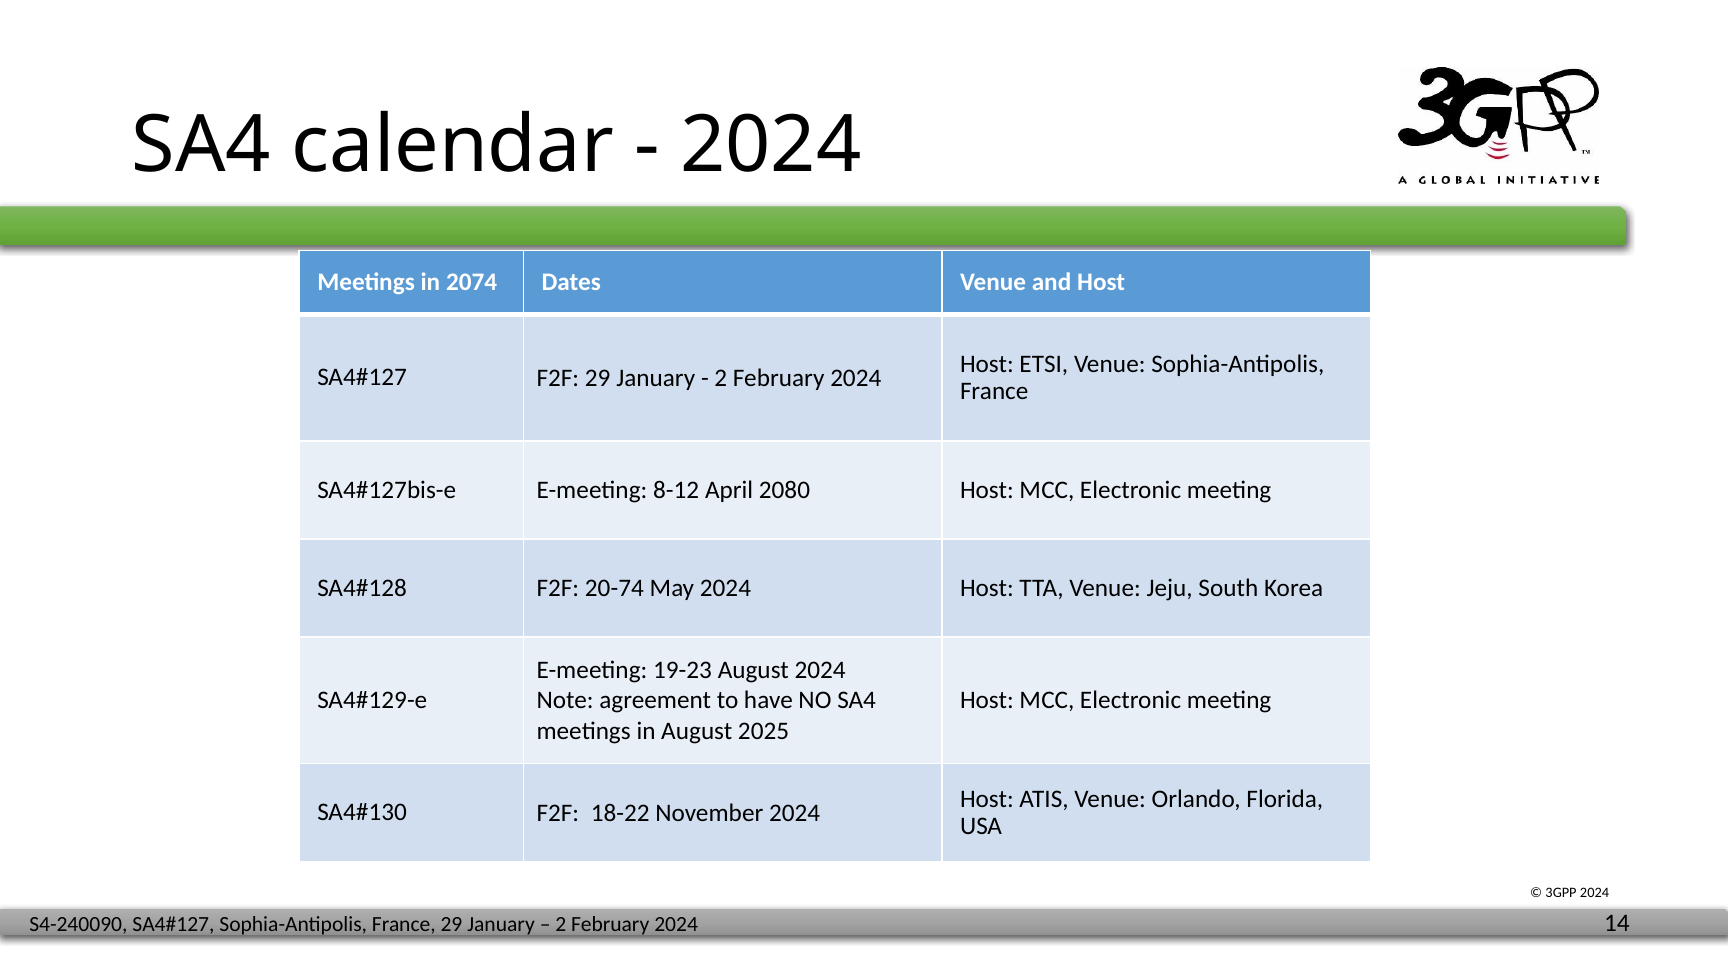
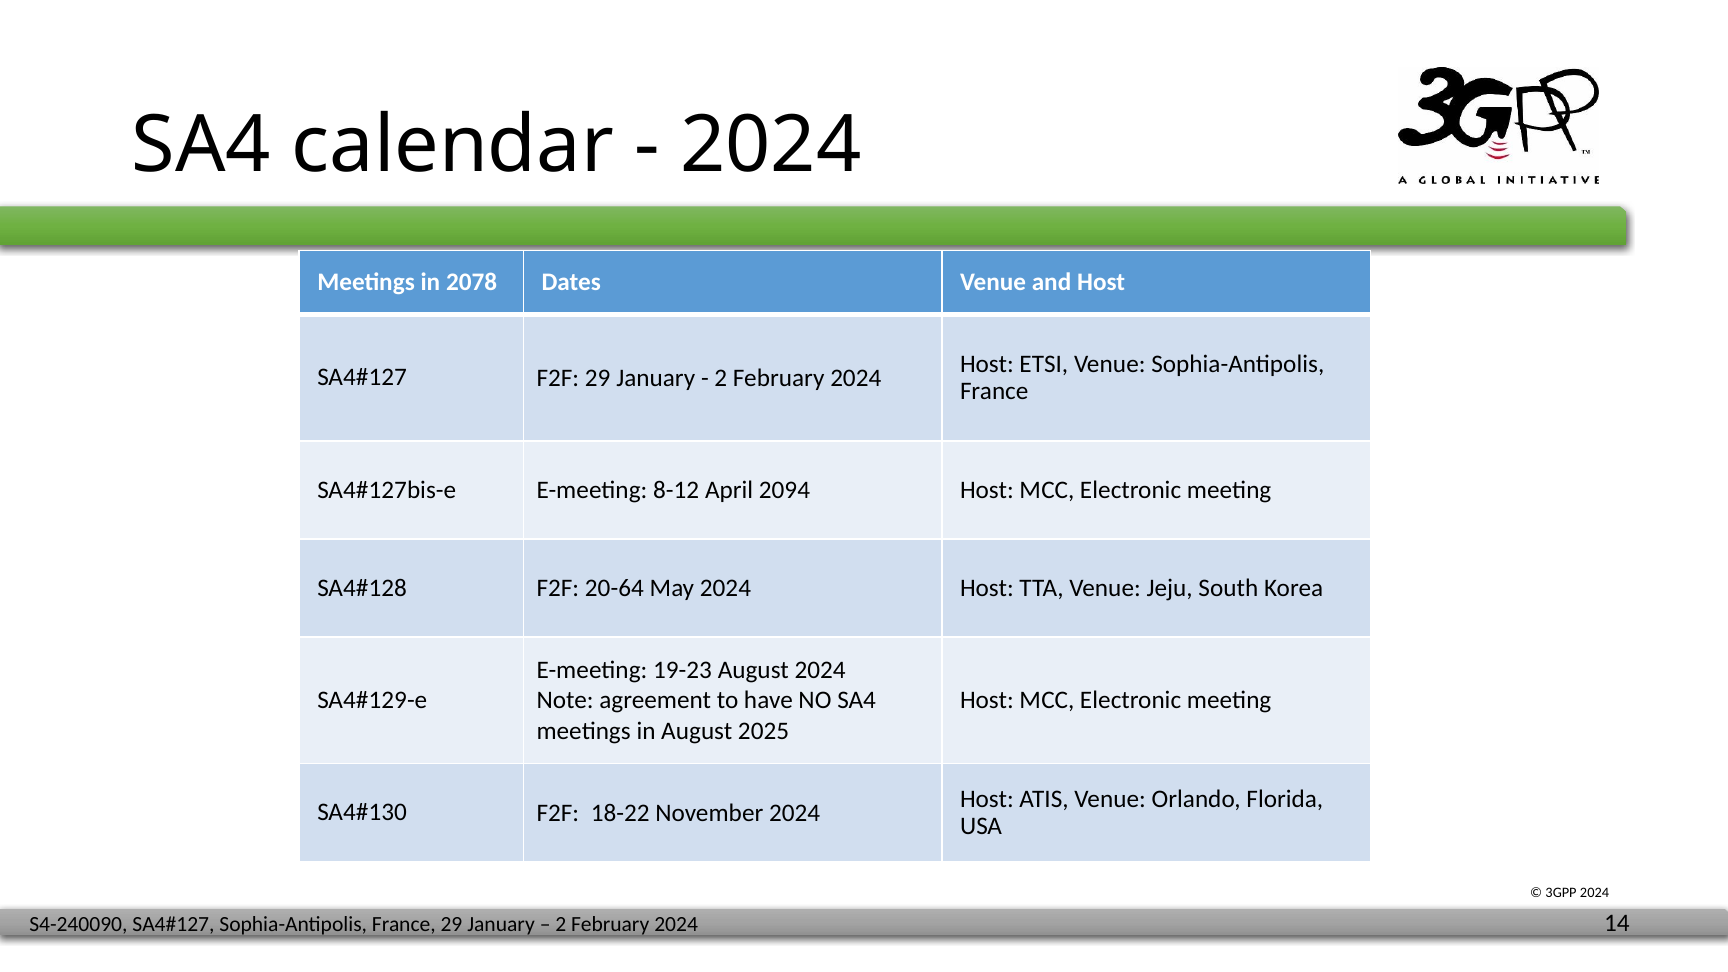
2074: 2074 -> 2078 (472, 282)
2080: 2080 -> 2094 (784, 490)
20-74: 20-74 -> 20-64 (614, 588)
